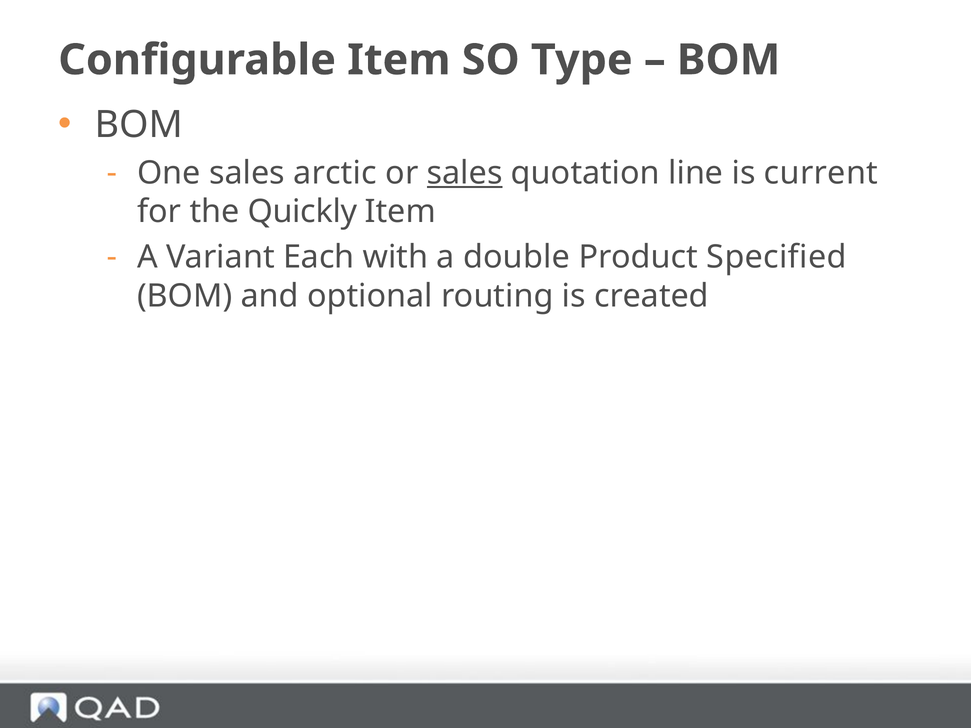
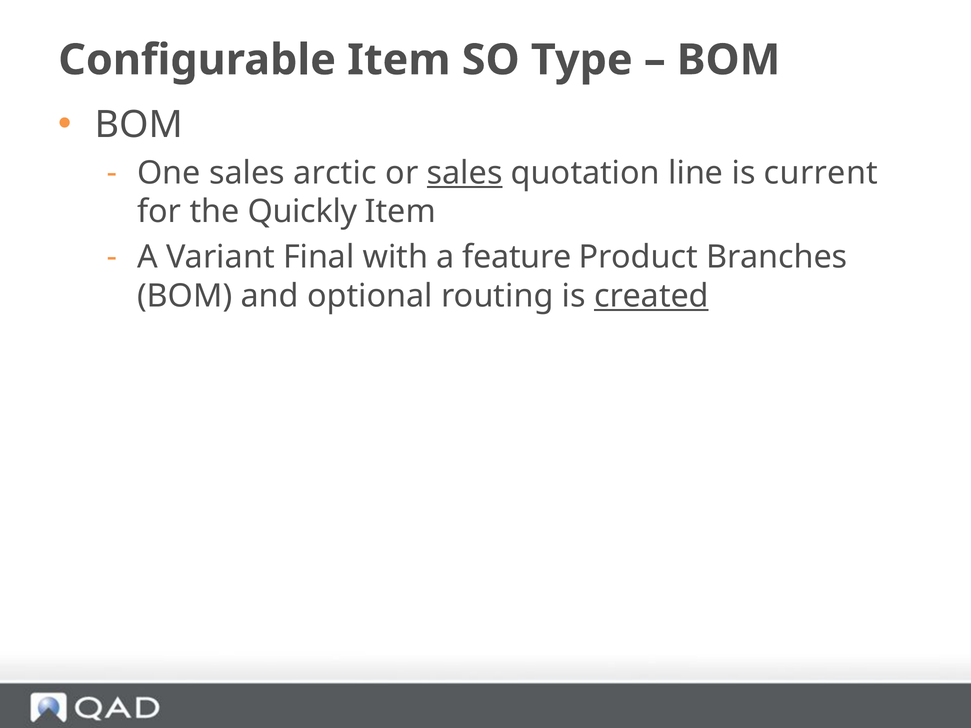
Each: Each -> Final (319, 257)
double: double -> feature (517, 257)
Specified: Specified -> Branches (777, 257)
created underline: none -> present (651, 296)
